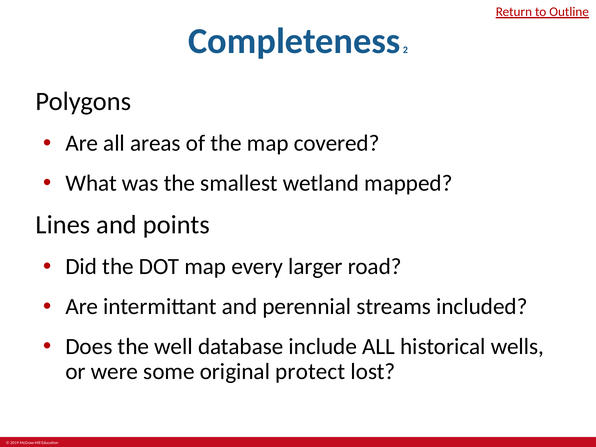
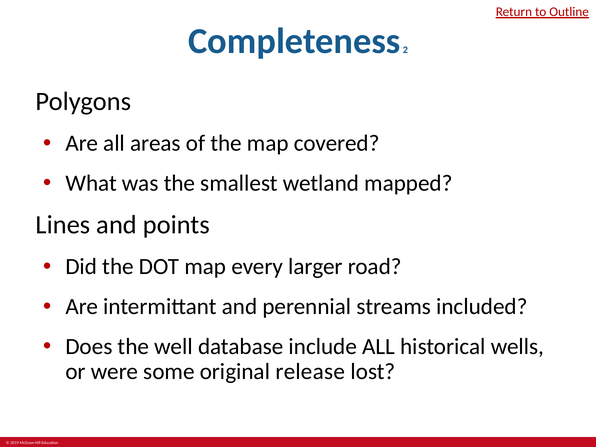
protect: protect -> release (310, 372)
